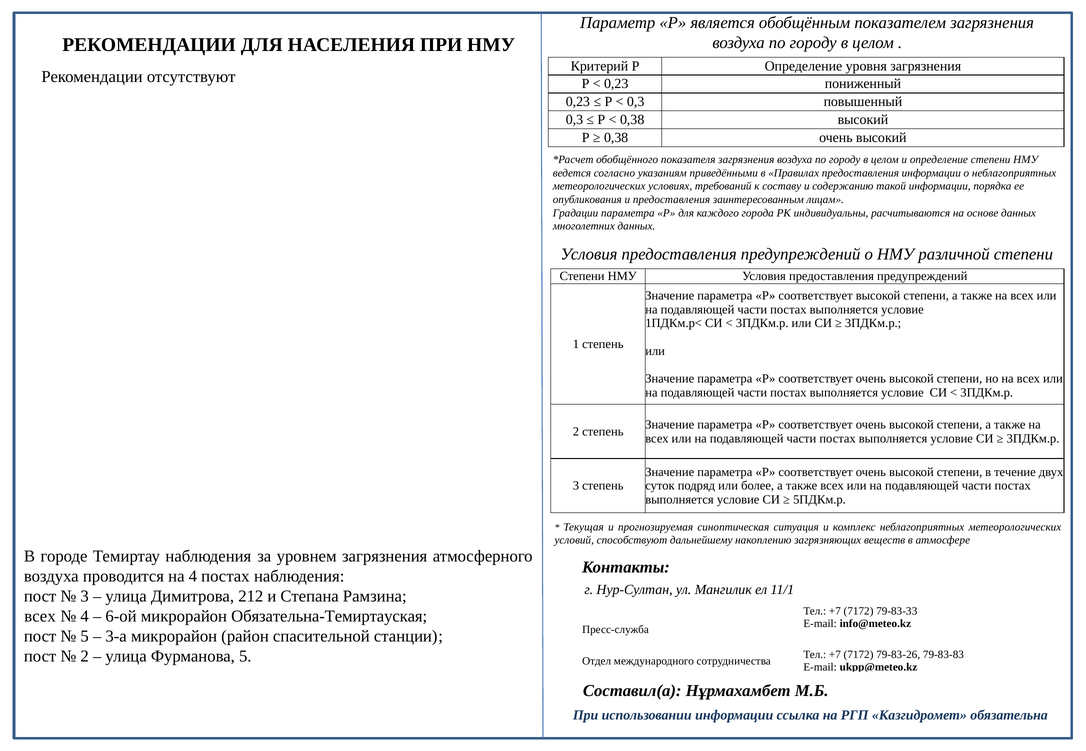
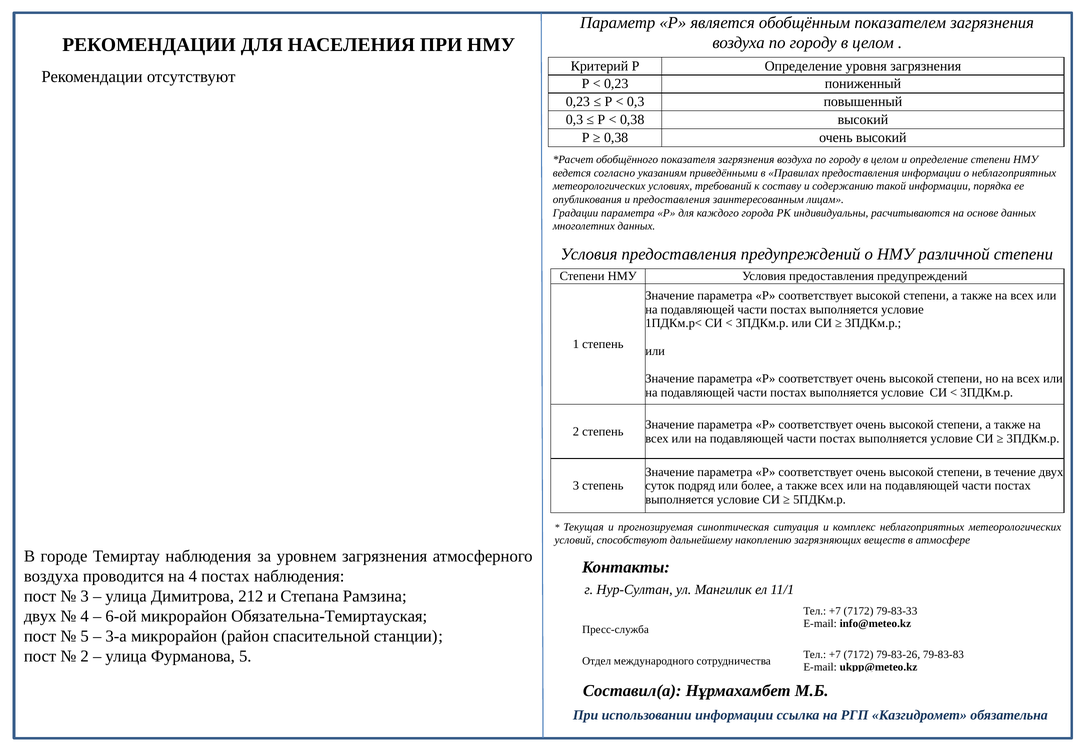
всех: всех -> двух (40, 617)
